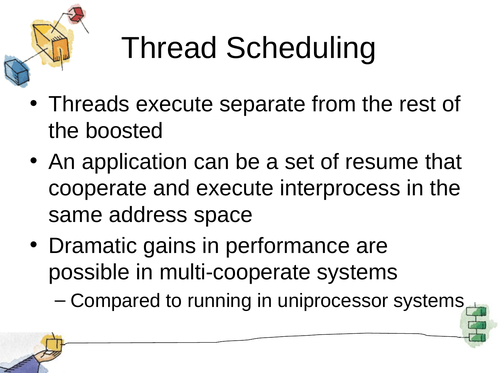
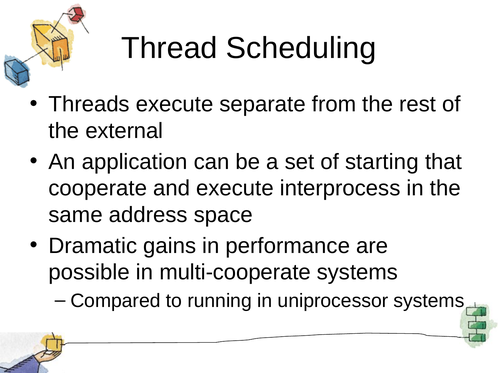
boosted: boosted -> external (124, 131)
resume: resume -> starting (382, 162)
